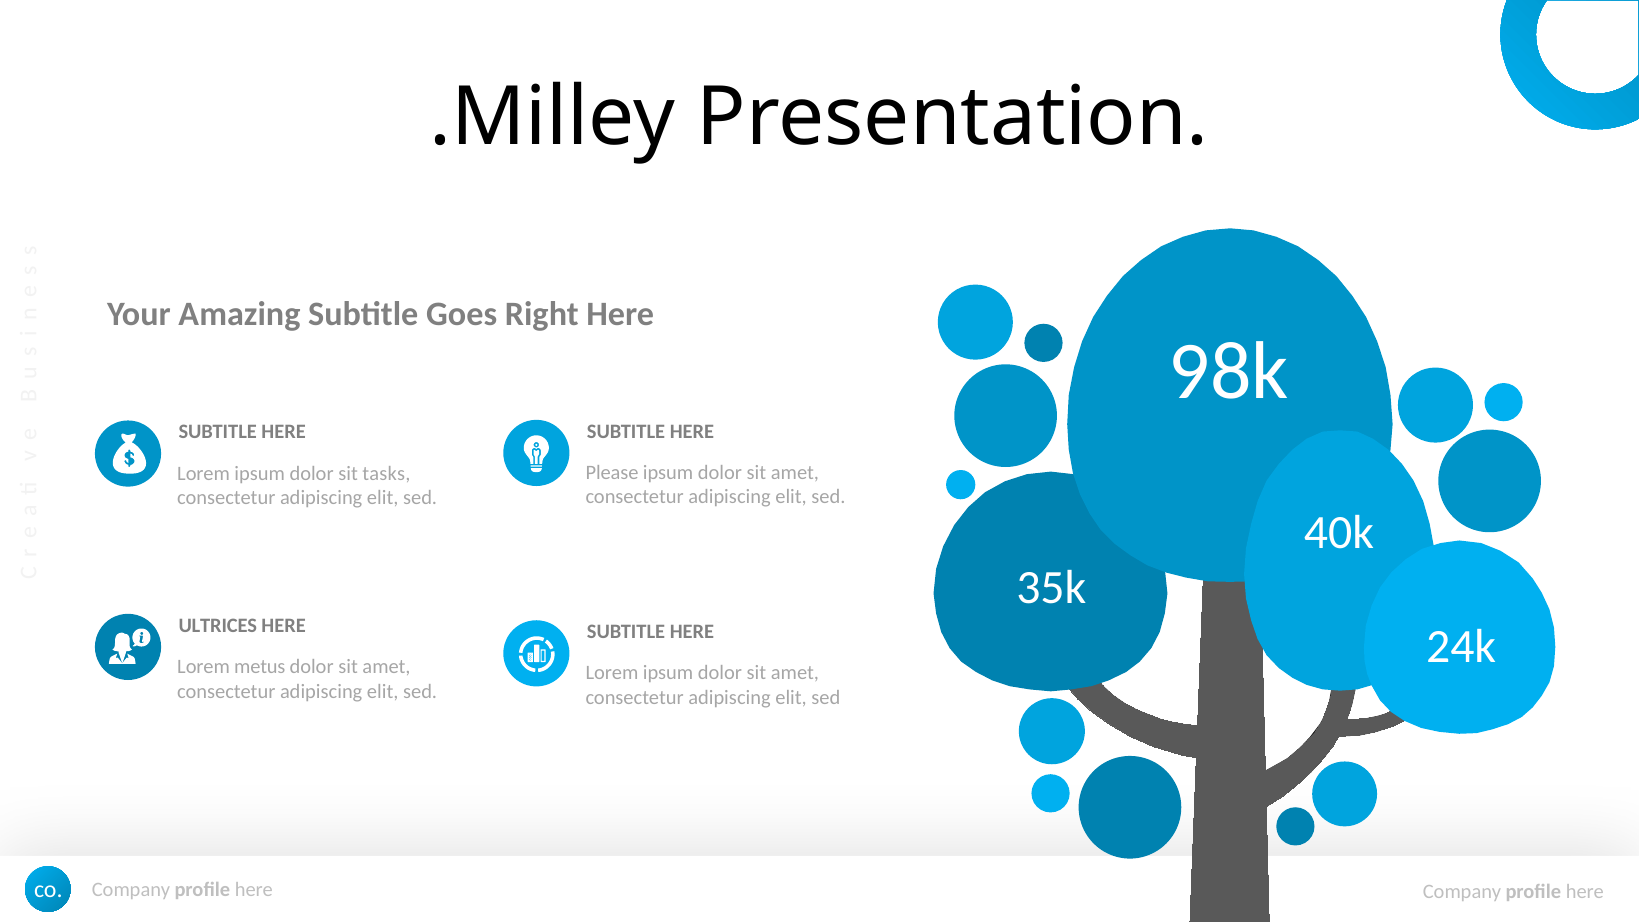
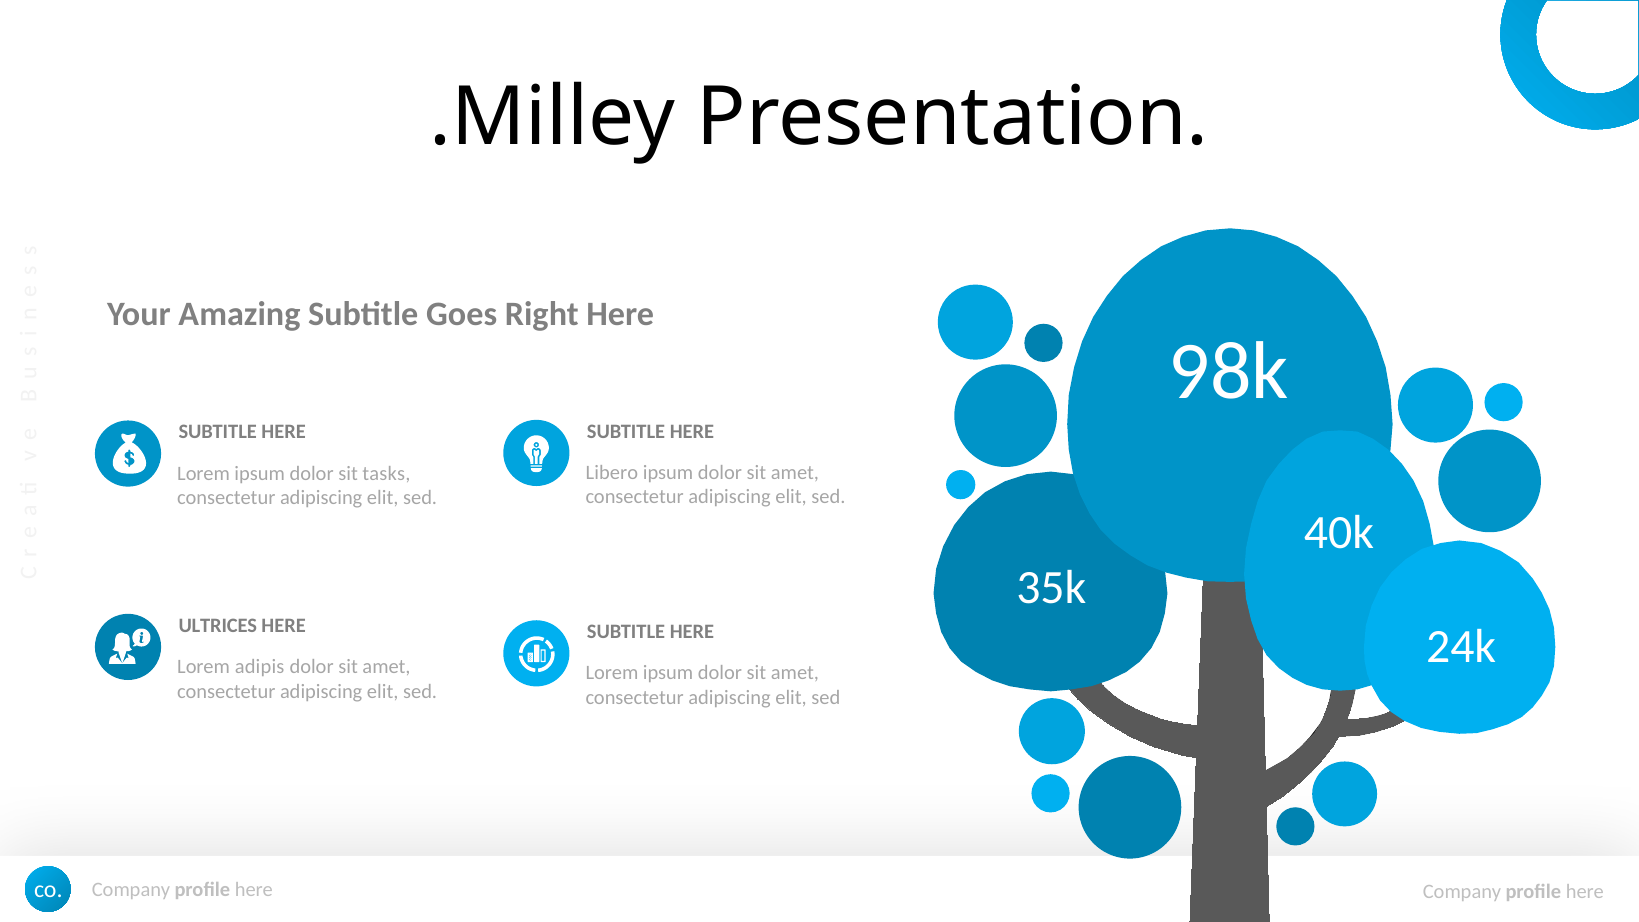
Please: Please -> Libero (612, 473)
metus: metus -> adipis (260, 667)
